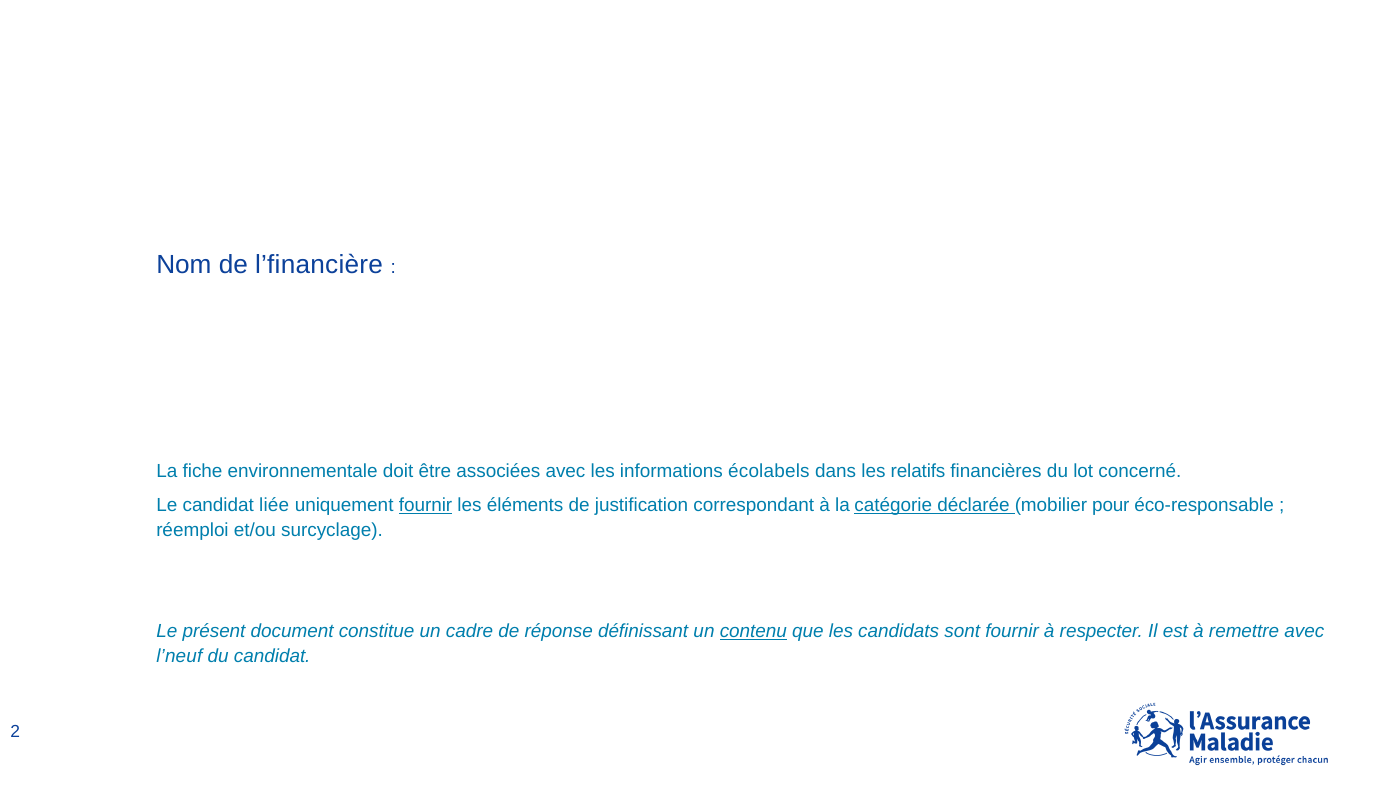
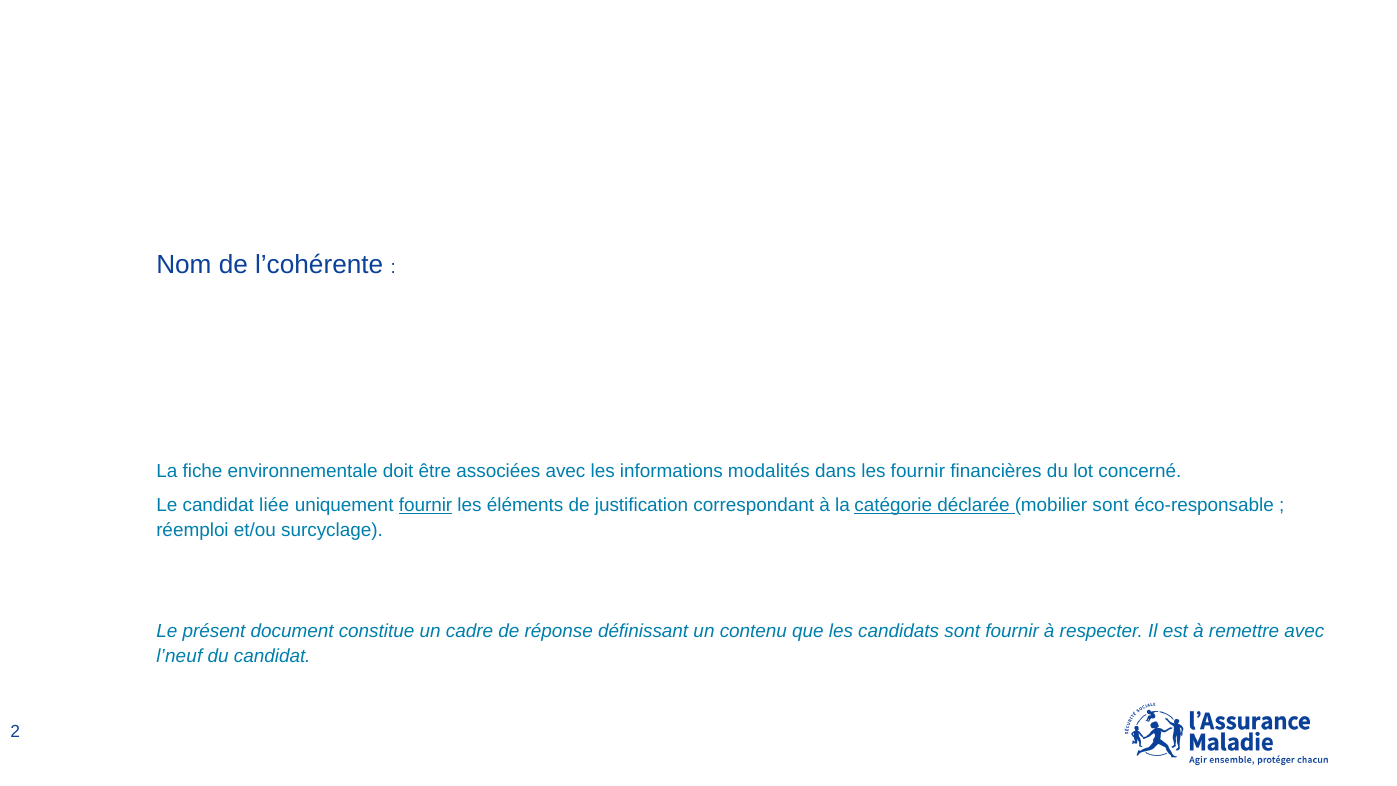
l’financière: l’financière -> l’cohérente (319, 265)
écolabels: écolabels -> modalités (769, 471)
les relatifs: relatifs -> fournir (918, 471)
mobilier pour: pour -> sont (1111, 505)
contenu underline: present -> none (753, 631)
